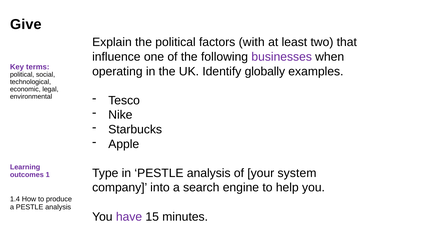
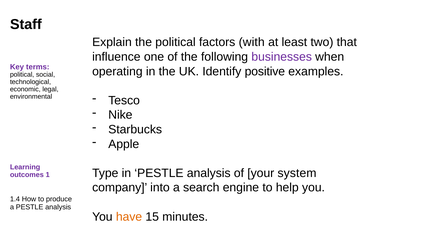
Give: Give -> Staff (26, 24)
globally: globally -> positive (265, 71)
have colour: purple -> orange (129, 217)
